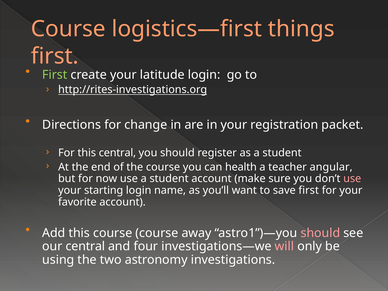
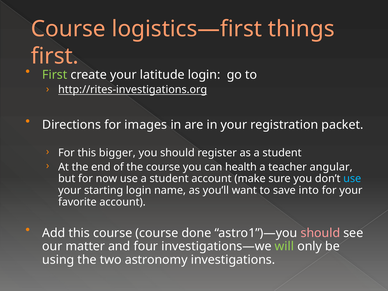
change: change -> images (146, 125)
this central: central -> bigger (117, 153)
use colour: pink -> light blue (352, 179)
save first: first -> into (309, 190)
away: away -> done (196, 233)
our central: central -> matter (85, 246)
will colour: pink -> light green (284, 246)
